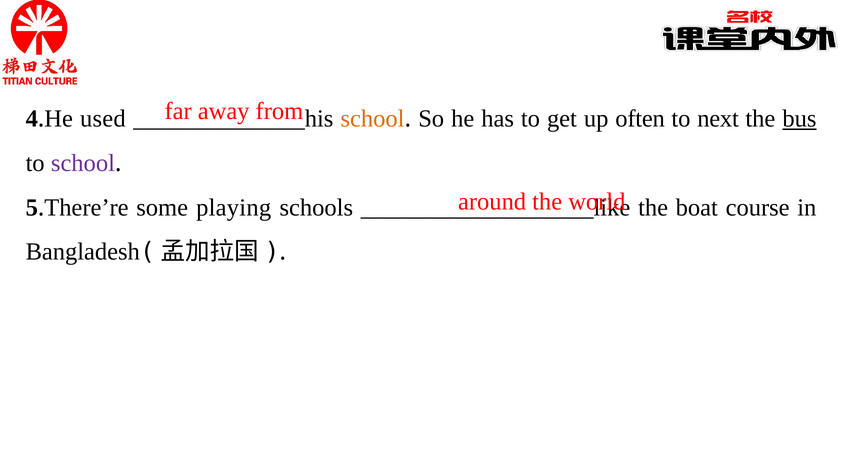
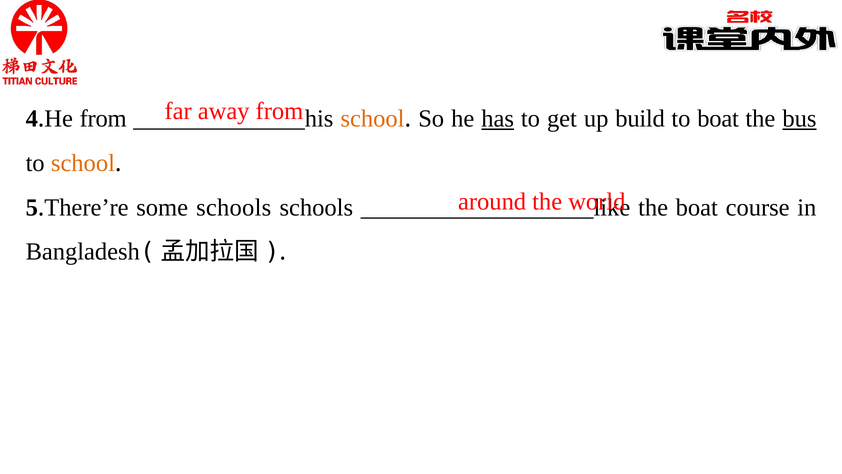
He used: used -> from (103, 119)
has underline: none -> present (498, 119)
often: often -> build (640, 119)
to next: next -> boat (718, 119)
school colour: purple -> orange (83, 163)
some playing: playing -> schools (234, 207)
